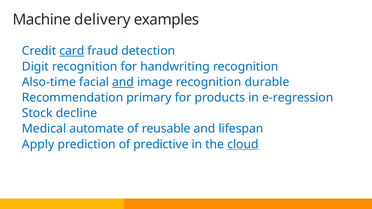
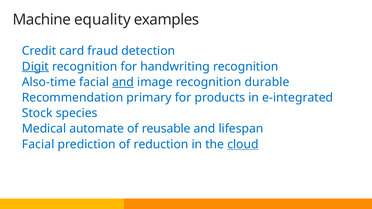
delivery: delivery -> equality (102, 20)
card underline: present -> none (72, 51)
Digit underline: none -> present (35, 67)
e-regression: e-regression -> e-integrated (298, 98)
decline: decline -> species (77, 113)
Apply: Apply -> Facial (38, 144)
predictive: predictive -> reduction (161, 144)
